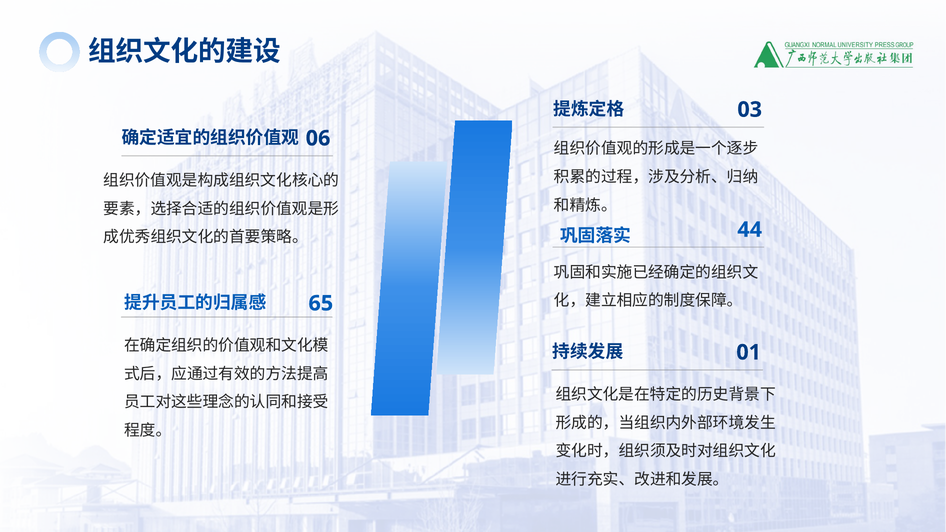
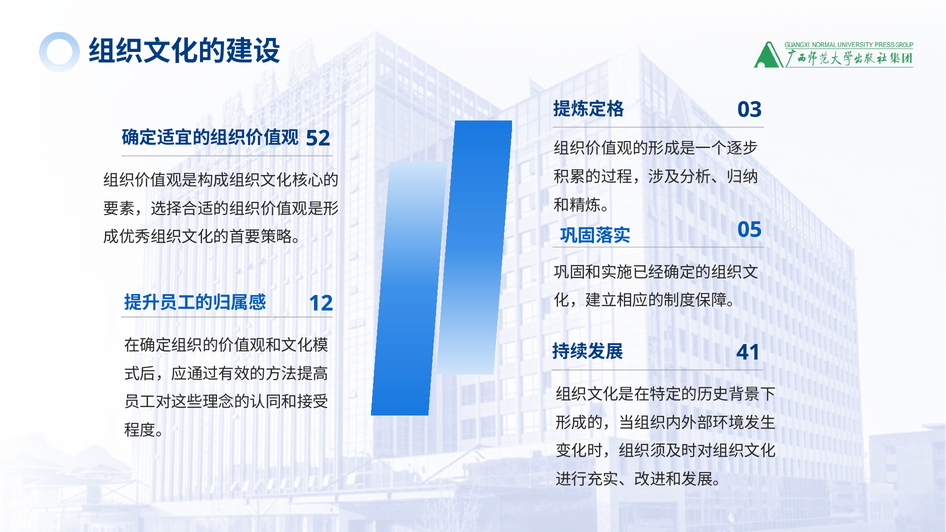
06: 06 -> 52 (318, 138)
44: 44 -> 05 (750, 230)
65: 65 -> 12 (321, 303)
01: 01 -> 41 (749, 352)
